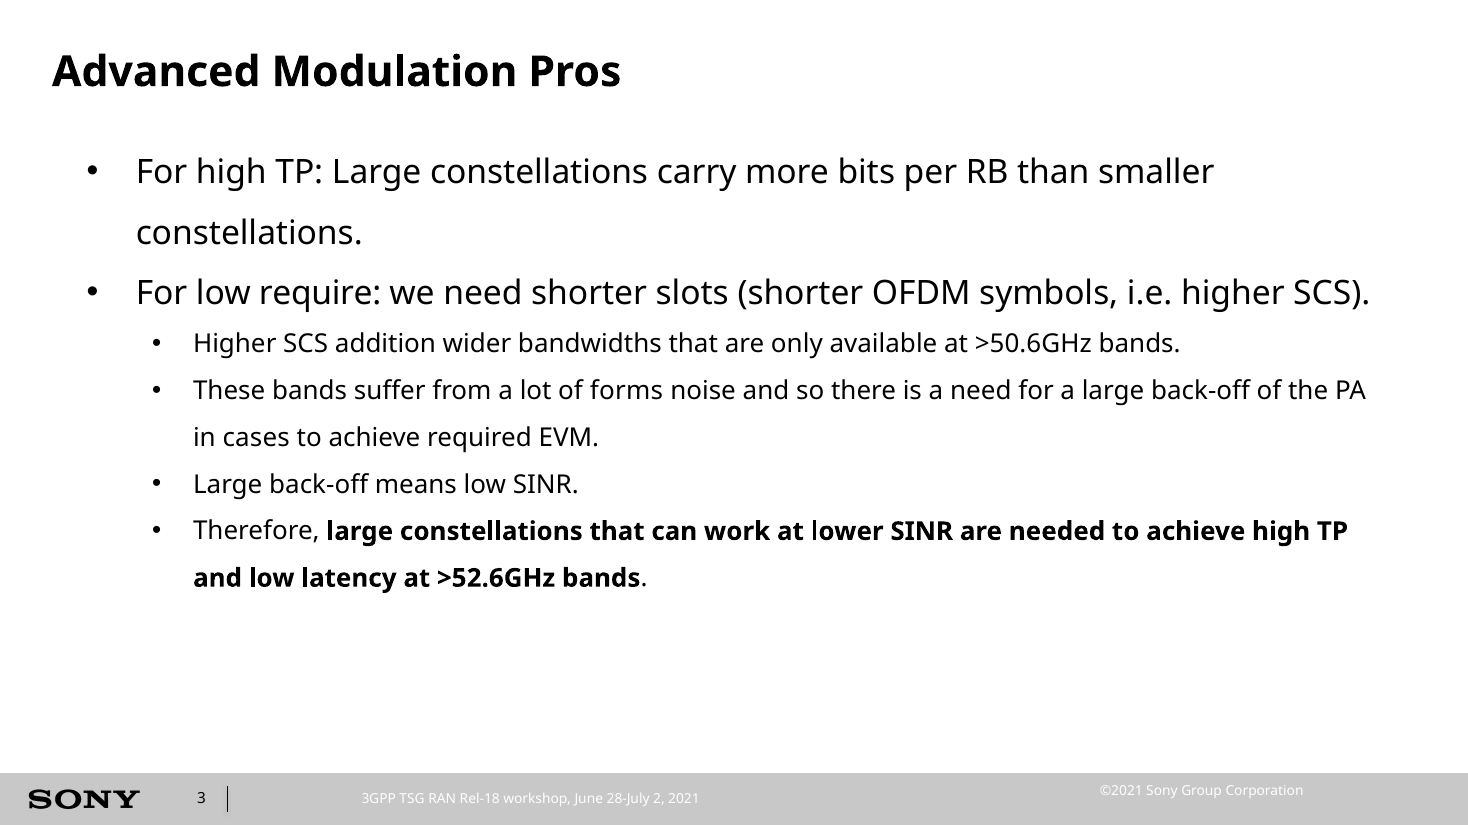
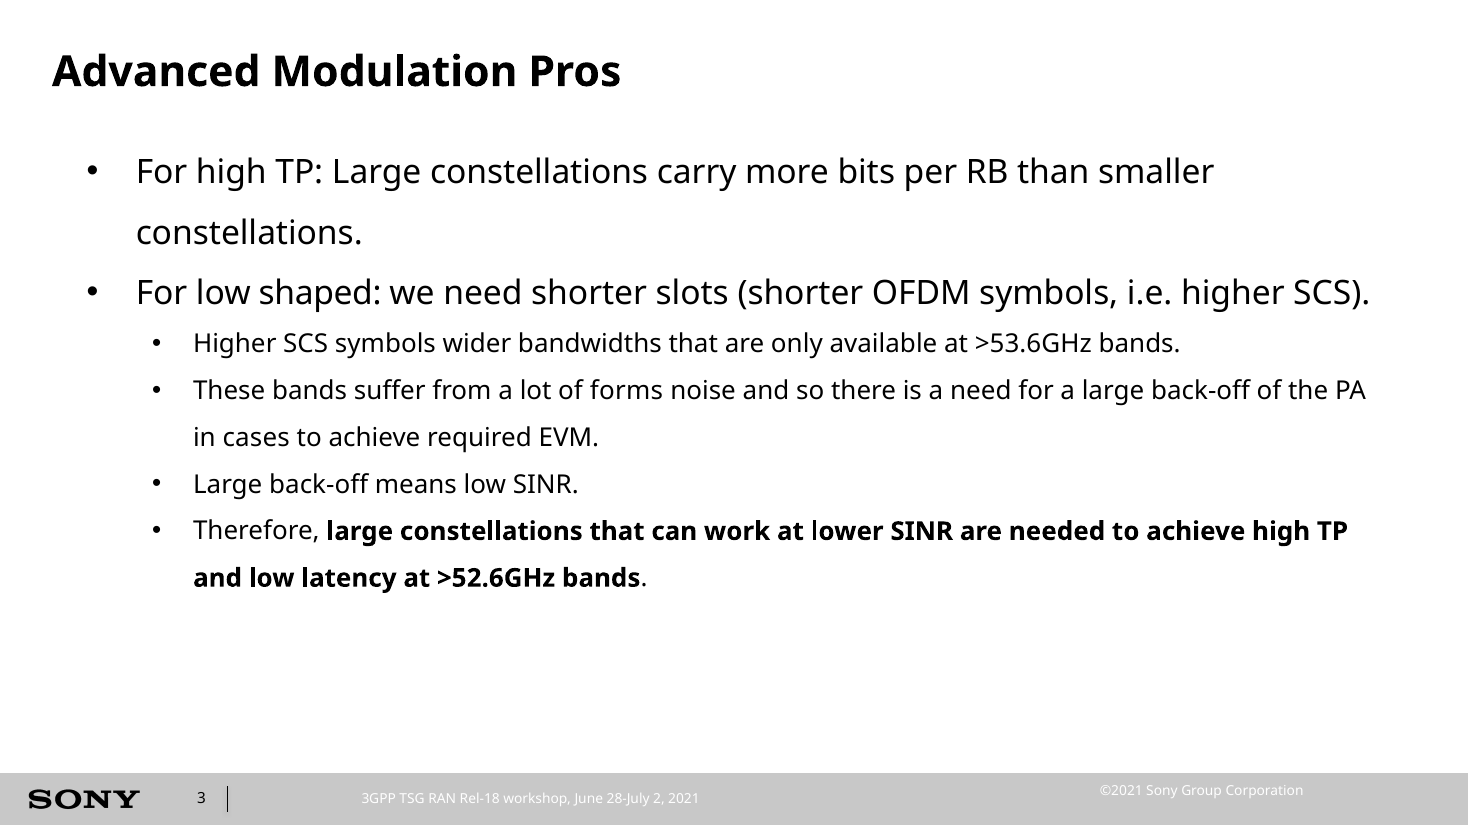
require: require -> shaped (320, 294)
SCS addition: addition -> symbols (385, 344)
>50.6GHz: >50.6GHz -> >53.6GHz (1033, 344)
